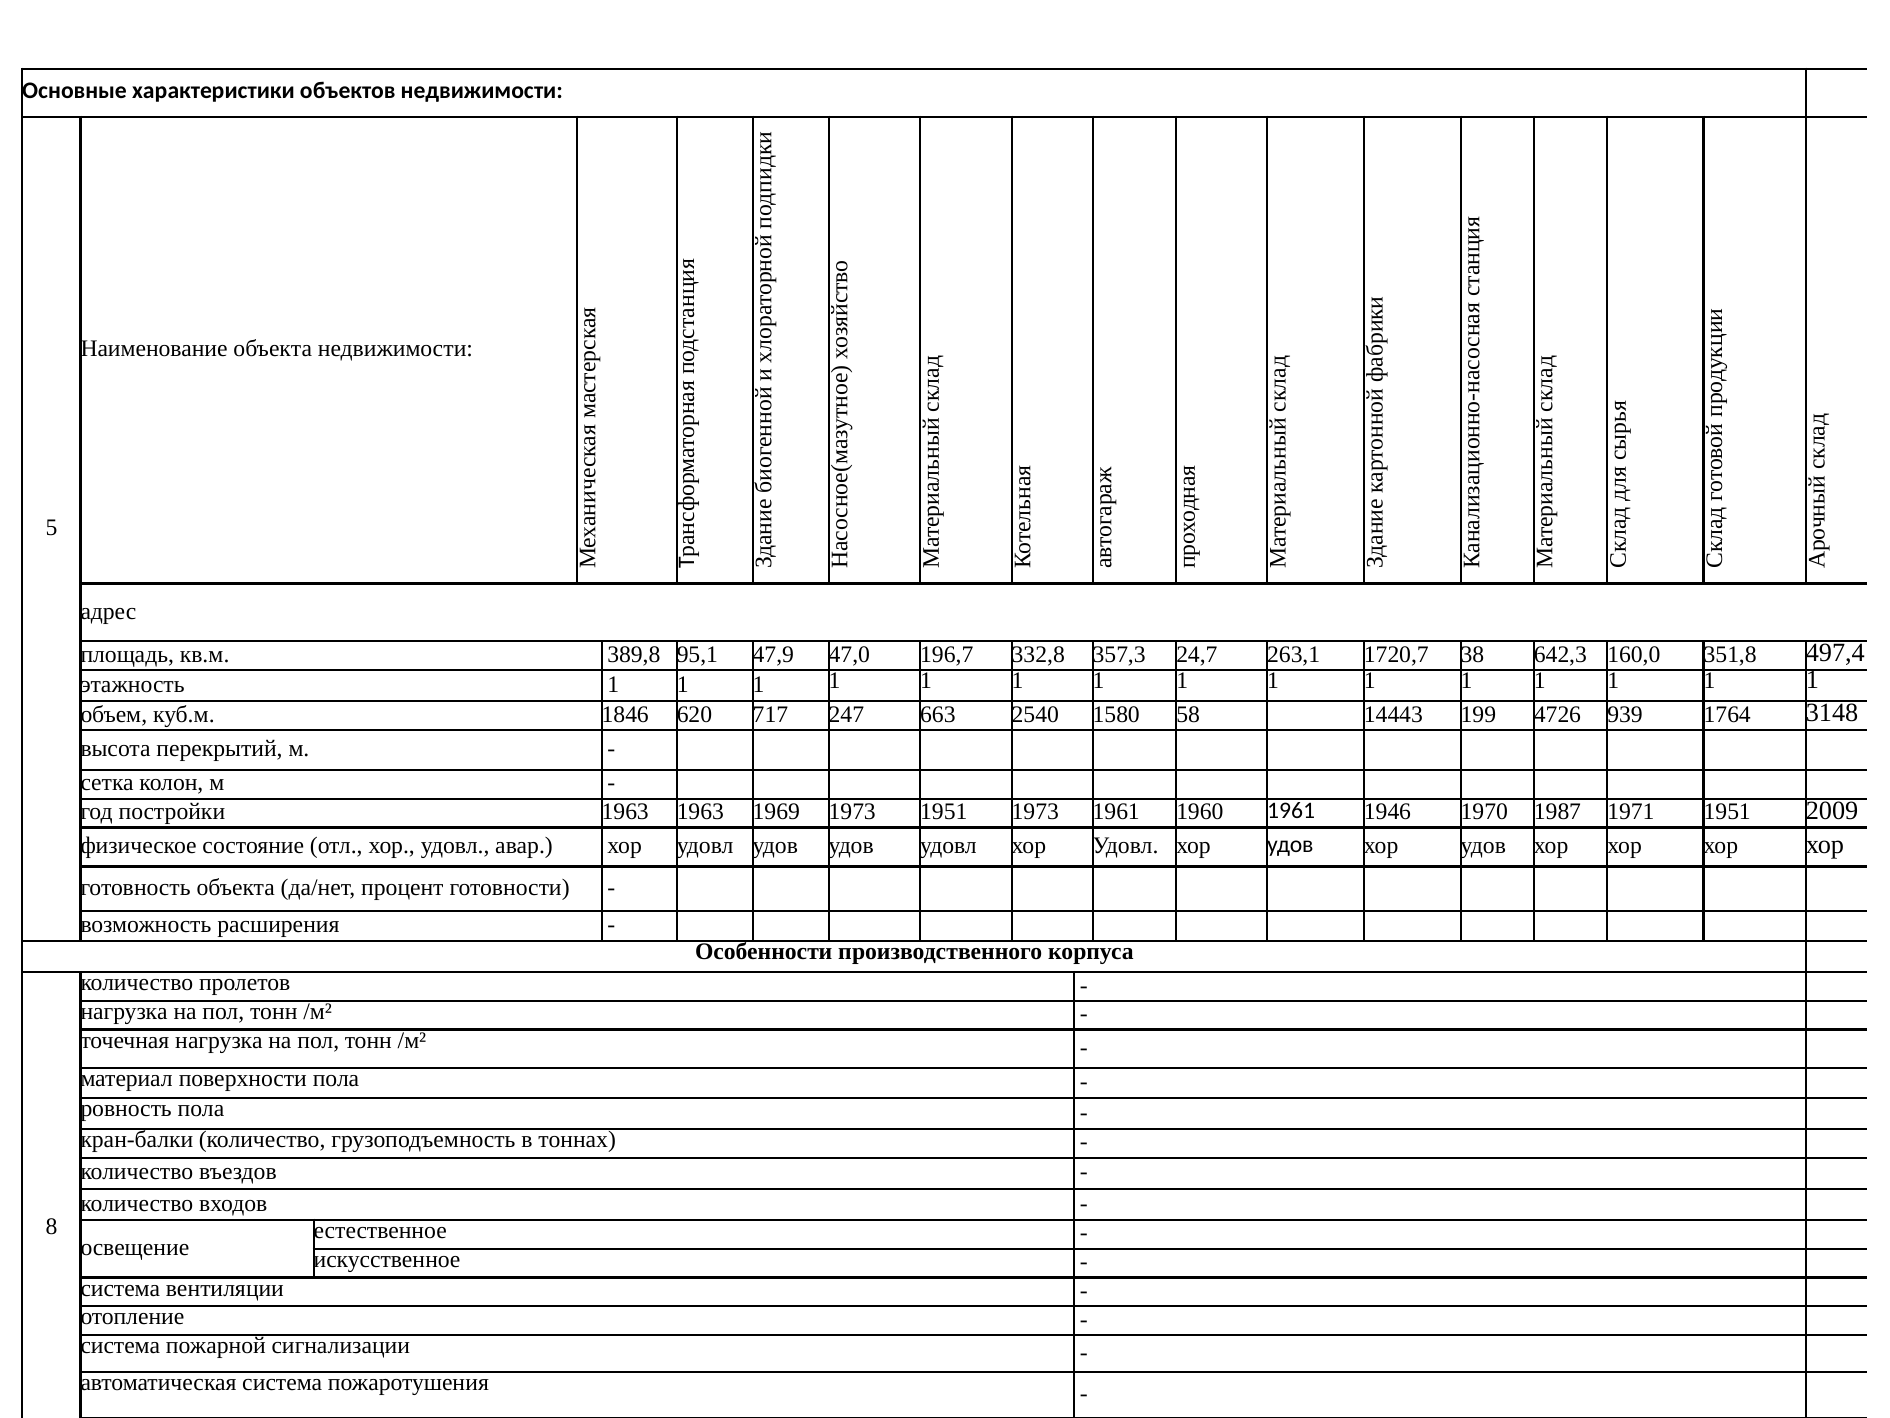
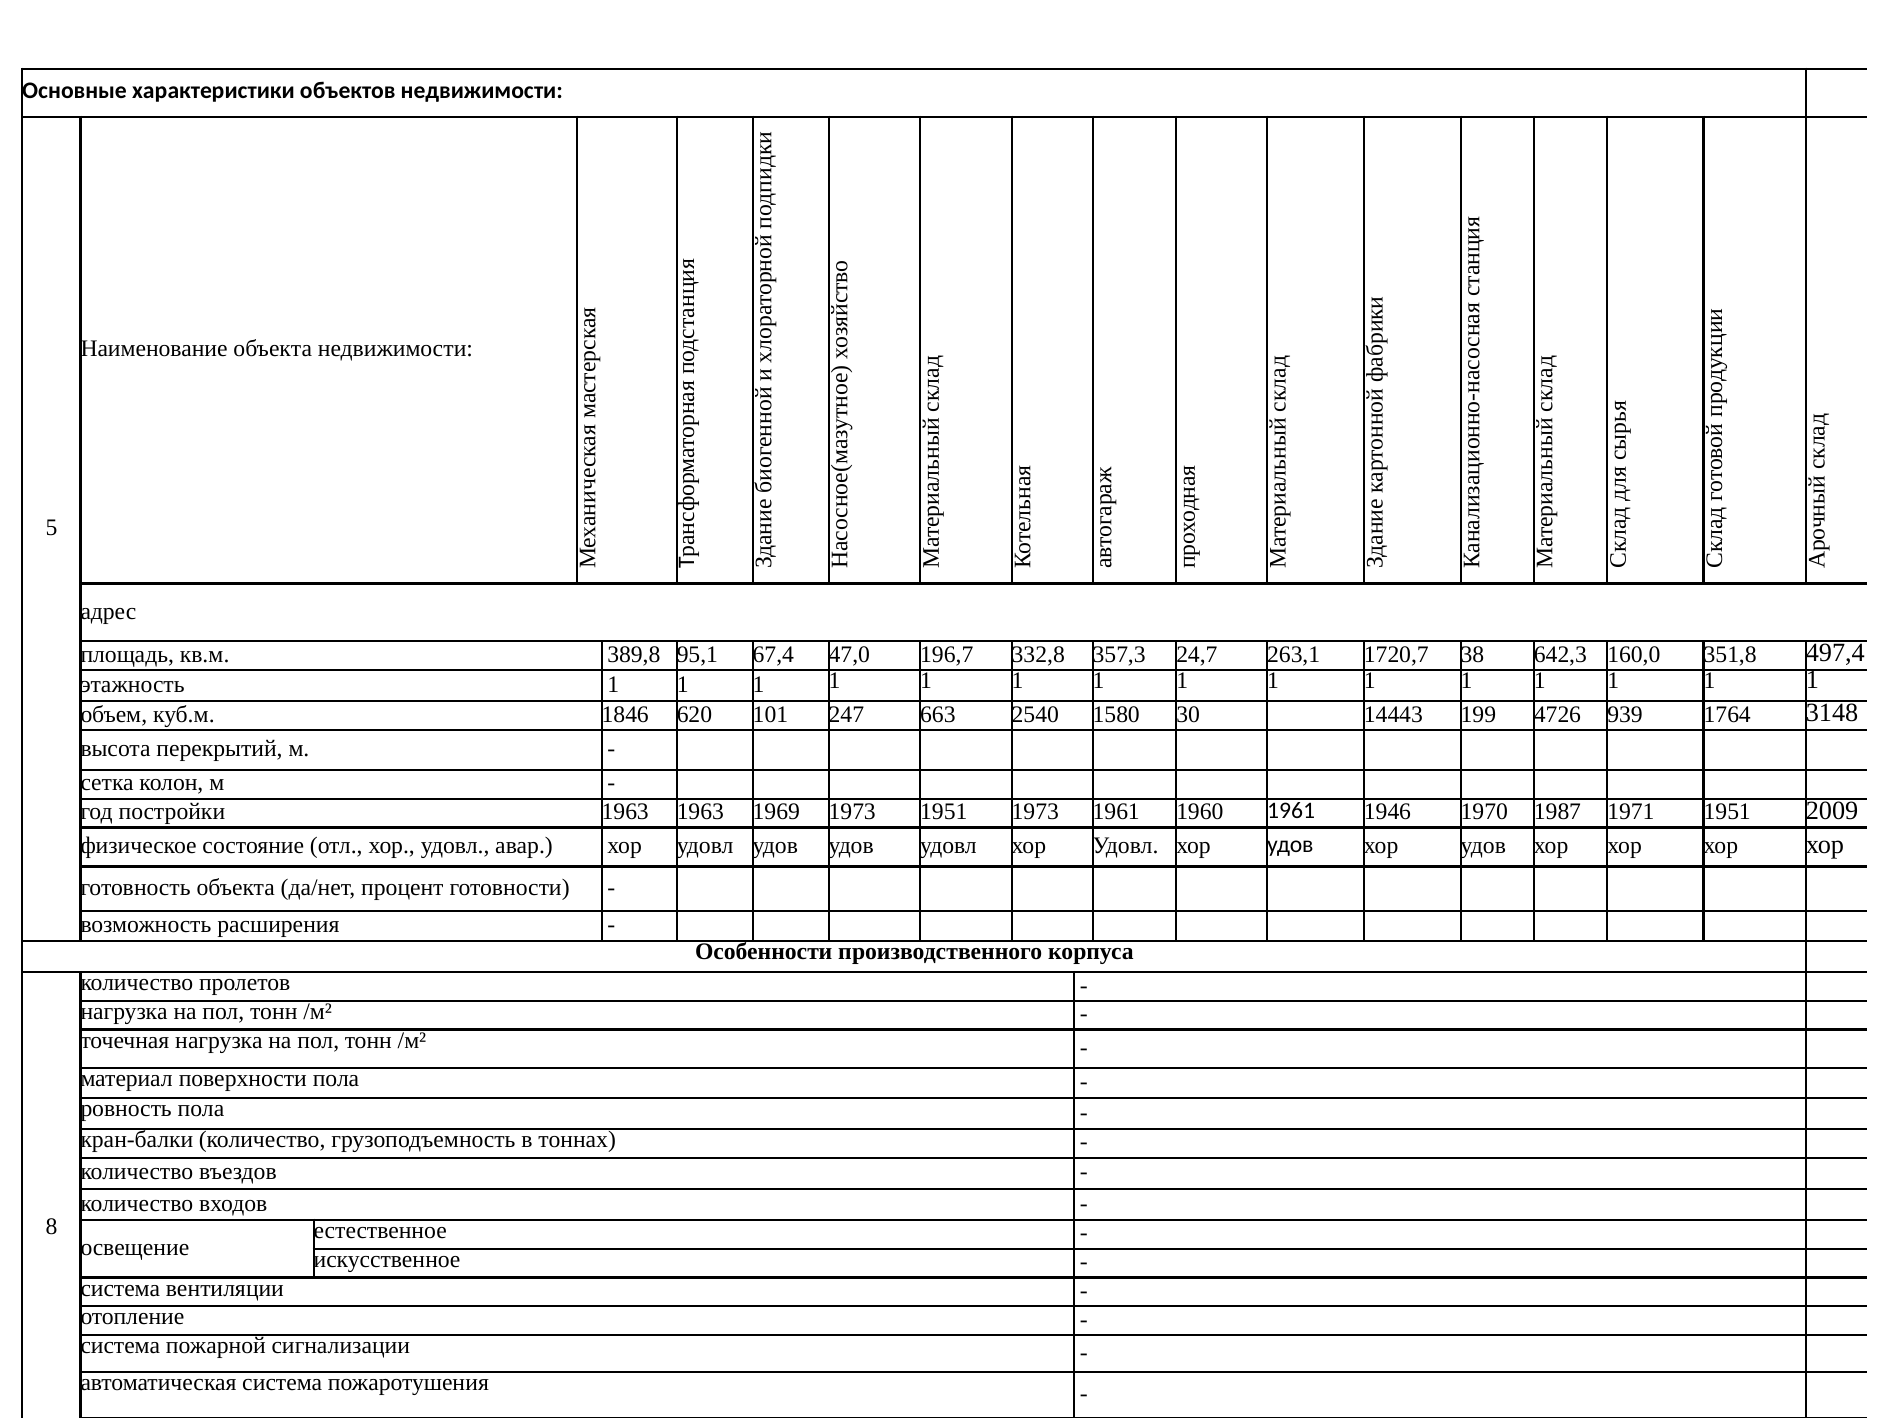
47,9: 47,9 -> 67,4 (773, 654)
717: 717 -> 101 (770, 714)
58: 58 -> 30 (1188, 714)
